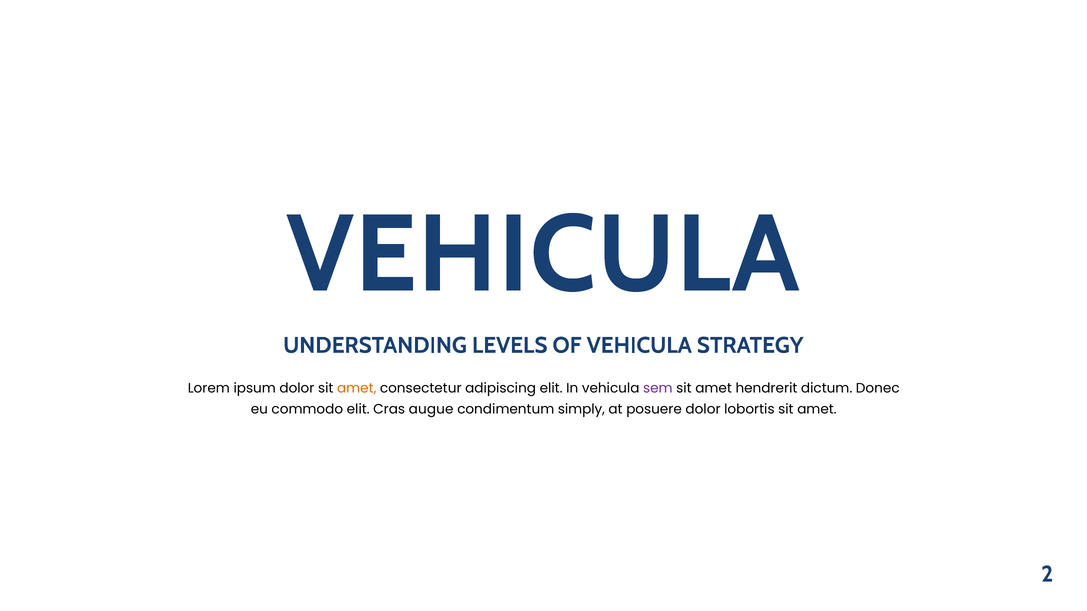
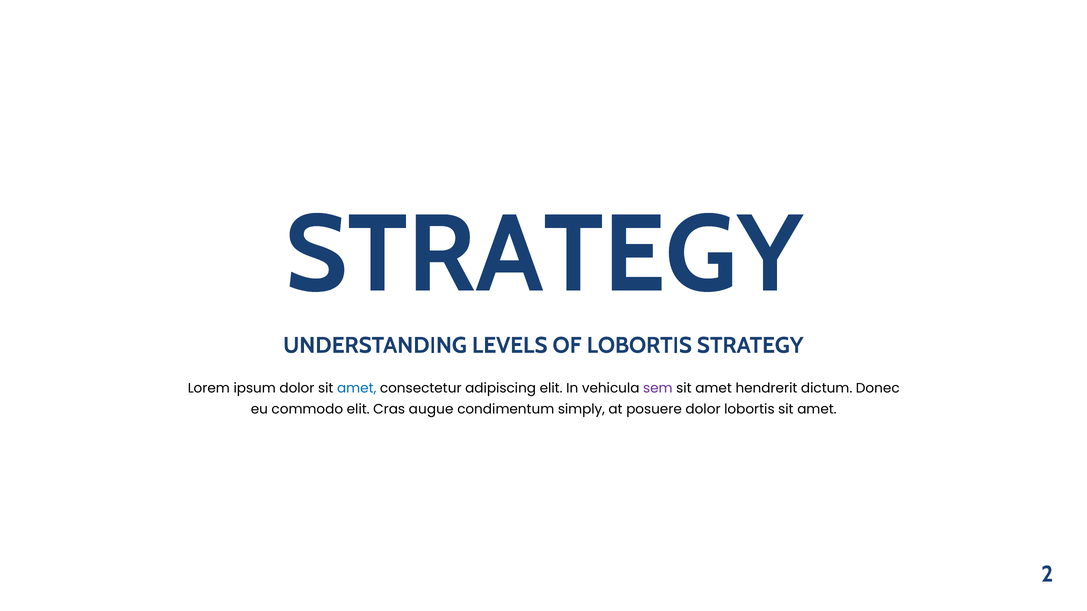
VEHICULA: VEHICULA -> STRATEGY (544, 255)
OF VEHICULA: VEHICULA -> LOBORTIS (639, 346)
amet colour: orange -> blue (357, 388)
